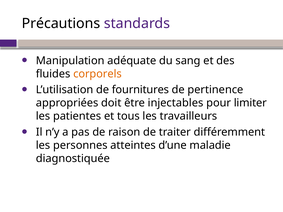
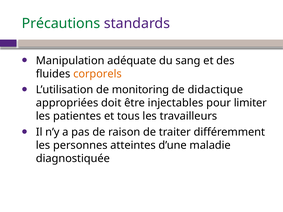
Précautions colour: black -> green (61, 23)
fournitures: fournitures -> monitoring (140, 90)
pertinence: pertinence -> didactique (215, 90)
